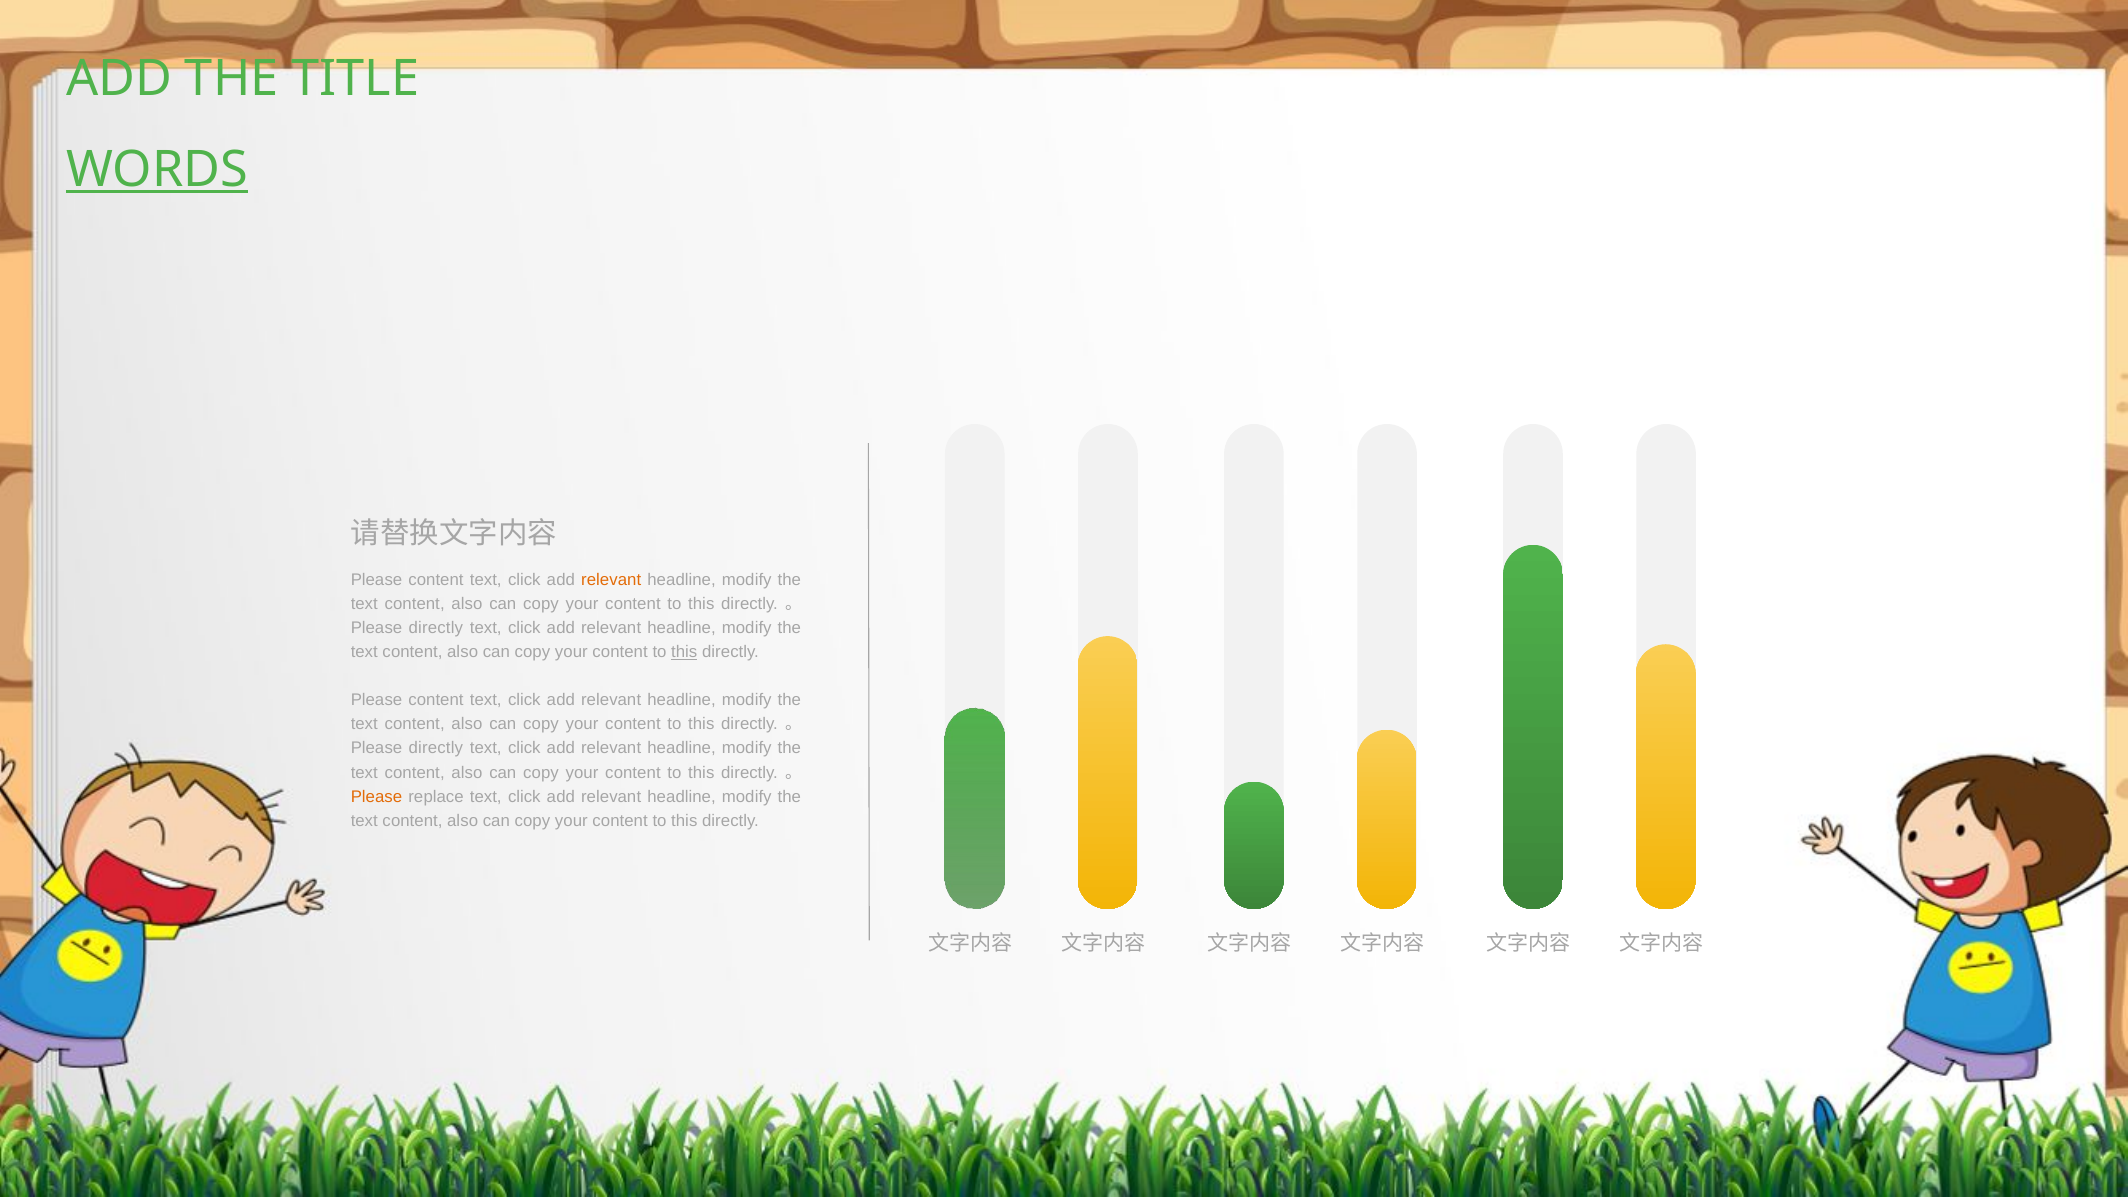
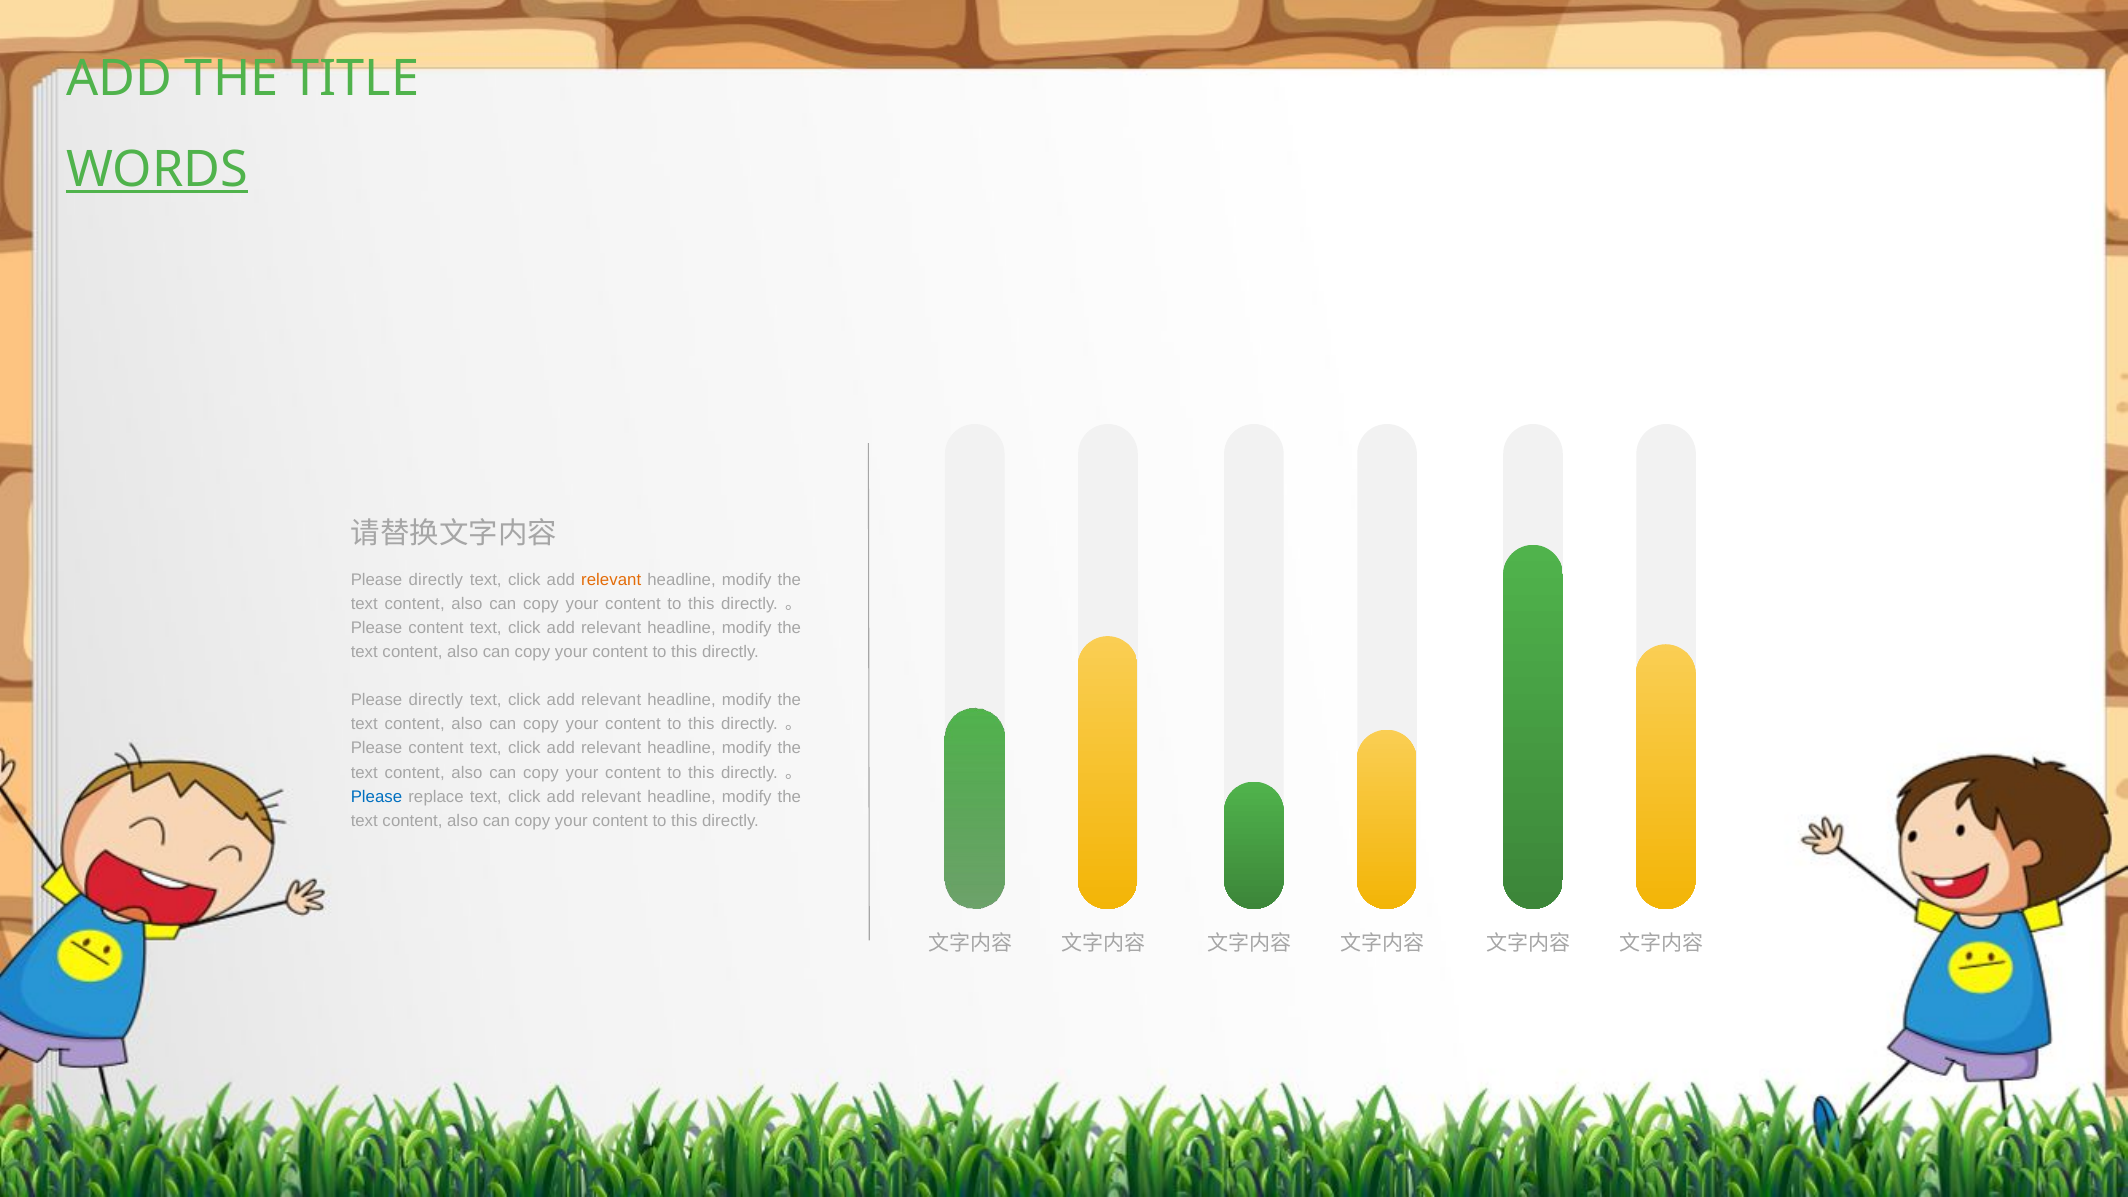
content: content -> directly (436, 579)
directly: directly -> content (436, 628)
this underline: present -> none (684, 652)
content: content -> directly (436, 700)
directly: directly -> content (436, 748)
Please colour: orange -> blue (376, 797)
